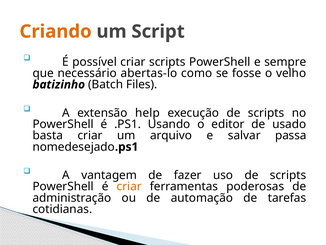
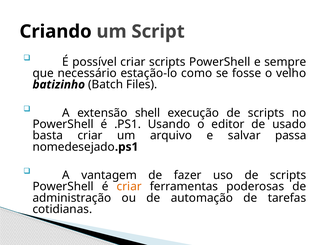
Criando colour: orange -> black (56, 31)
abertas-lo: abertas-lo -> estação-lo (149, 73)
help: help -> shell (148, 113)
